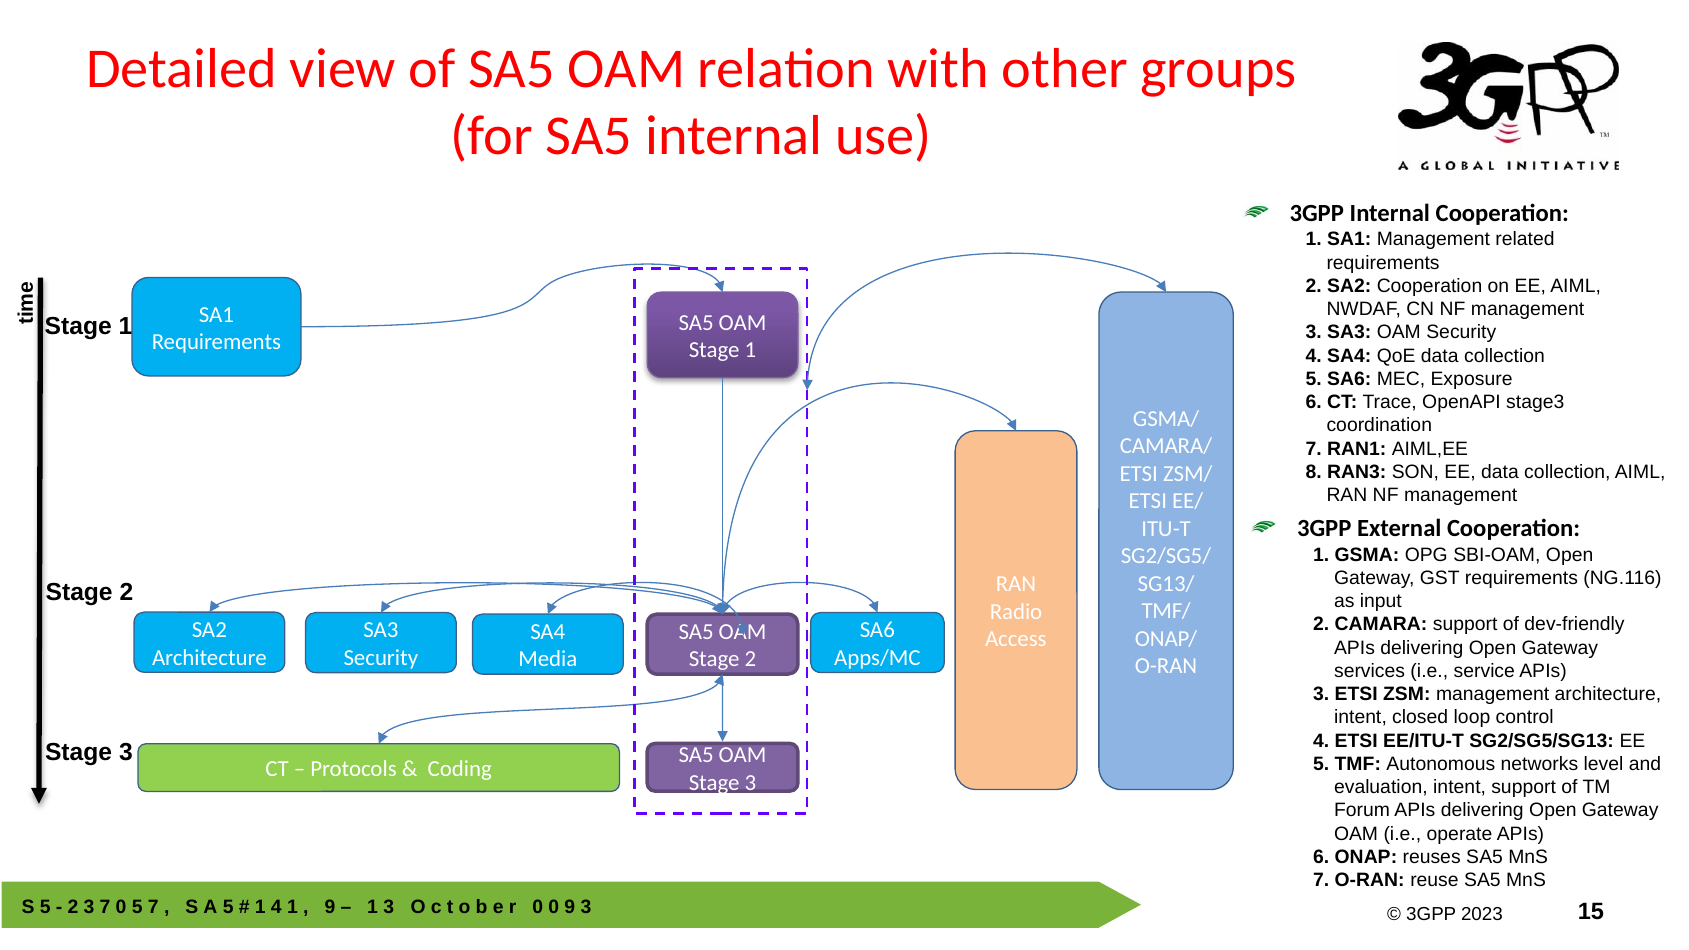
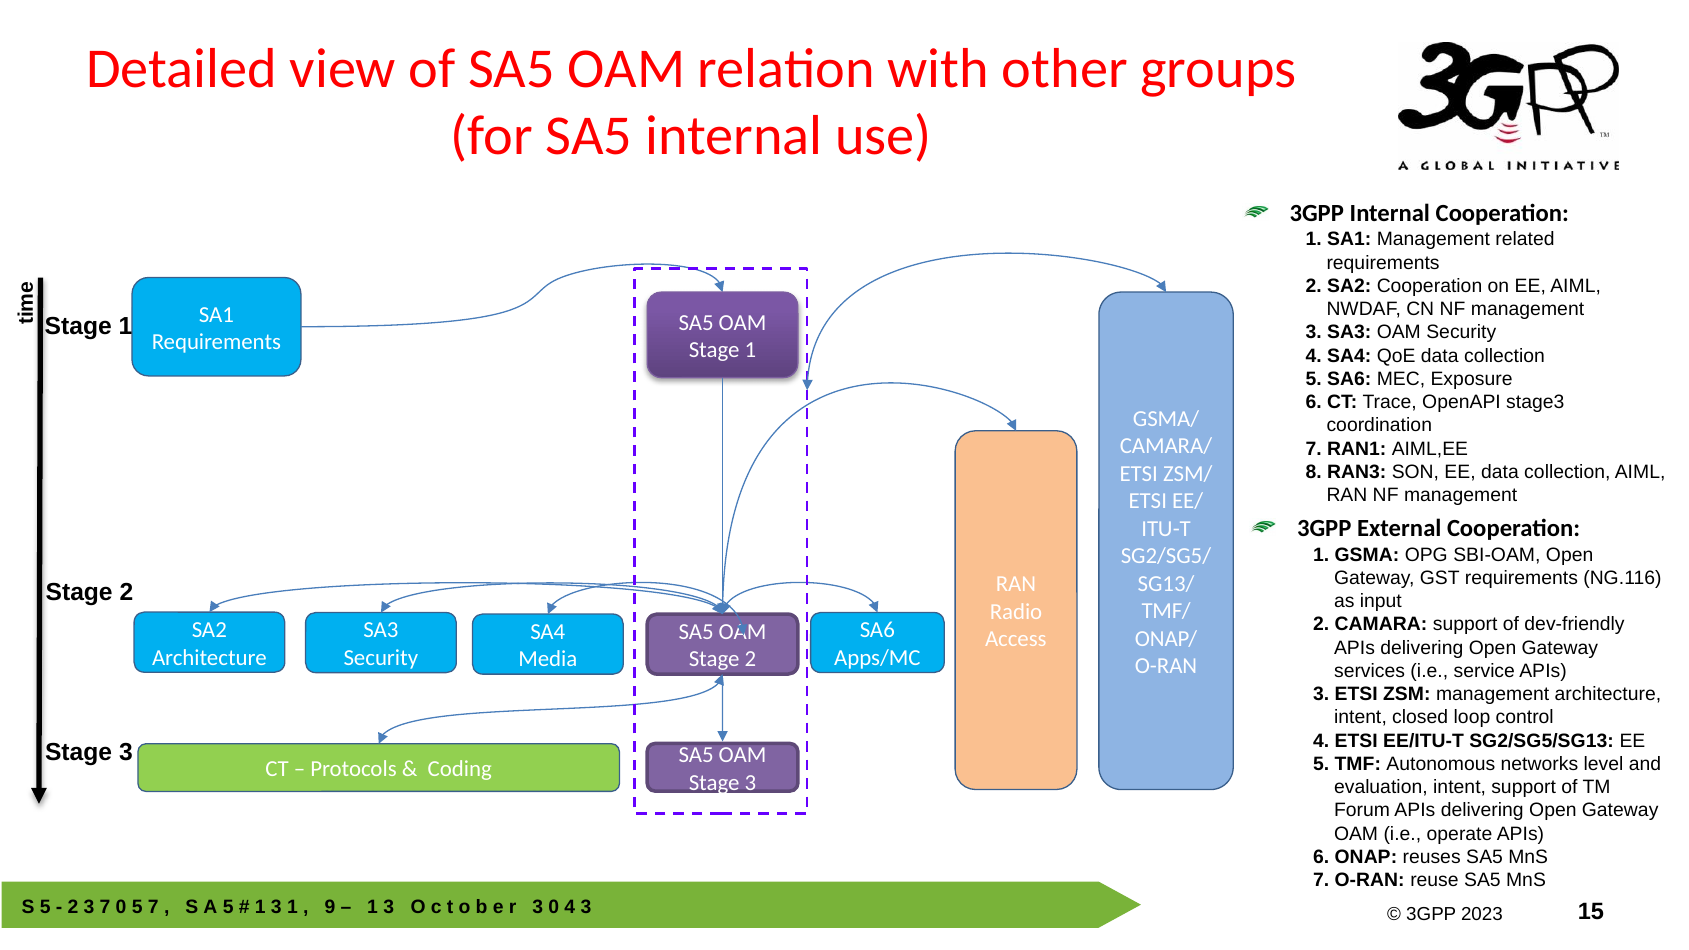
4: 4 -> 3 (276, 907)
0: 0 -> 3 (538, 907)
9: 9 -> 4 (570, 907)
